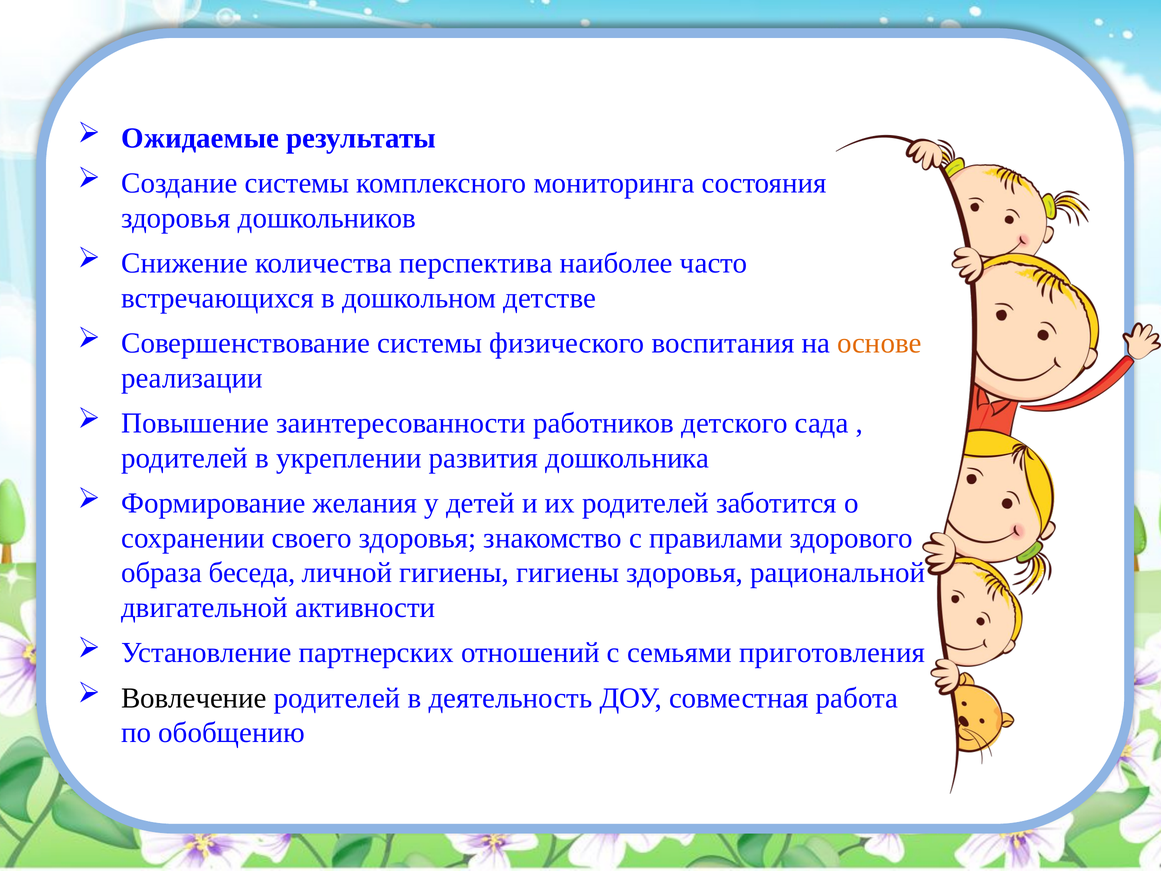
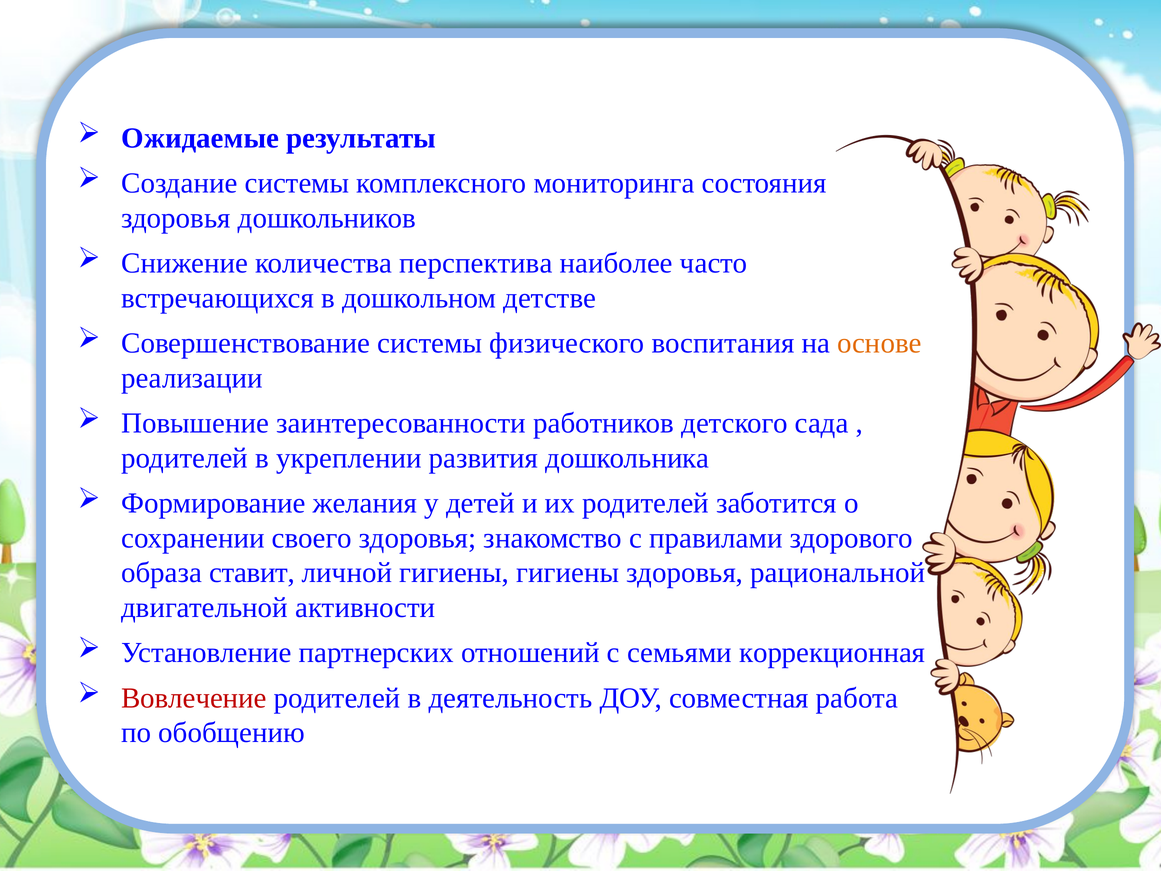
беседа: беседа -> ставит (252, 573)
приготовления: приготовления -> коррекционная (832, 653)
Вовлечение colour: black -> red (194, 698)
